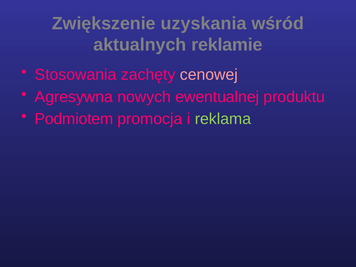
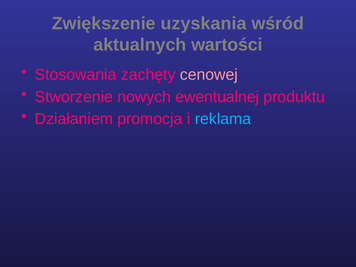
reklamie: reklamie -> wartości (227, 45)
Agresywna: Agresywna -> Stworzenie (74, 97)
Podmiotem: Podmiotem -> Działaniem (74, 119)
reklama colour: light green -> light blue (223, 119)
